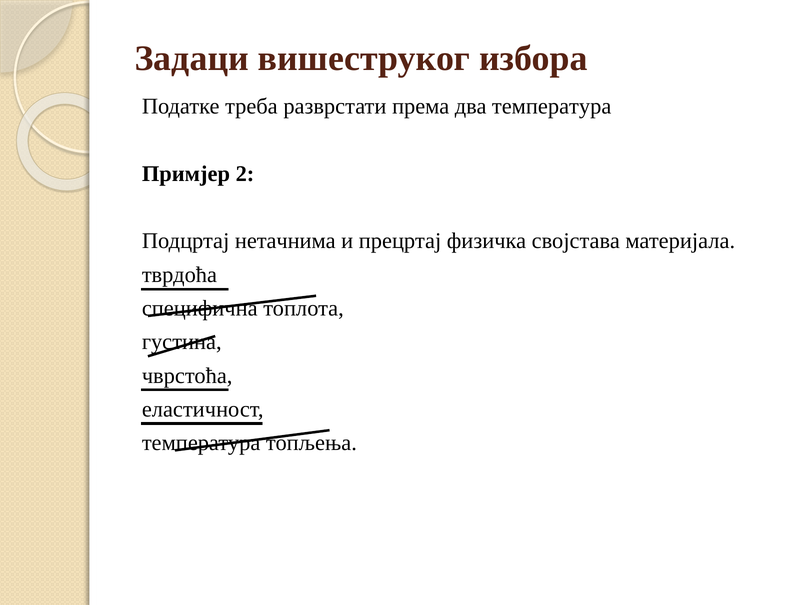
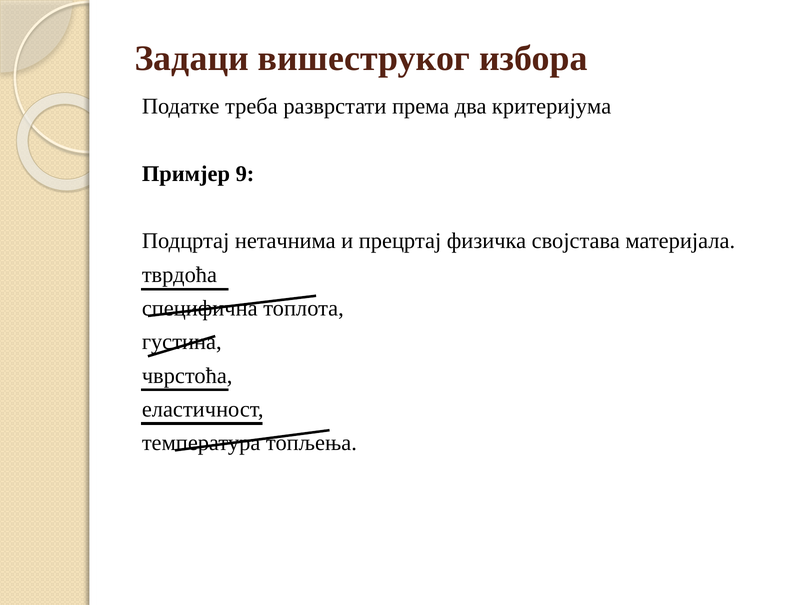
два температура: температура -> критеријума (552, 106)
2: 2 -> 9 (245, 174)
